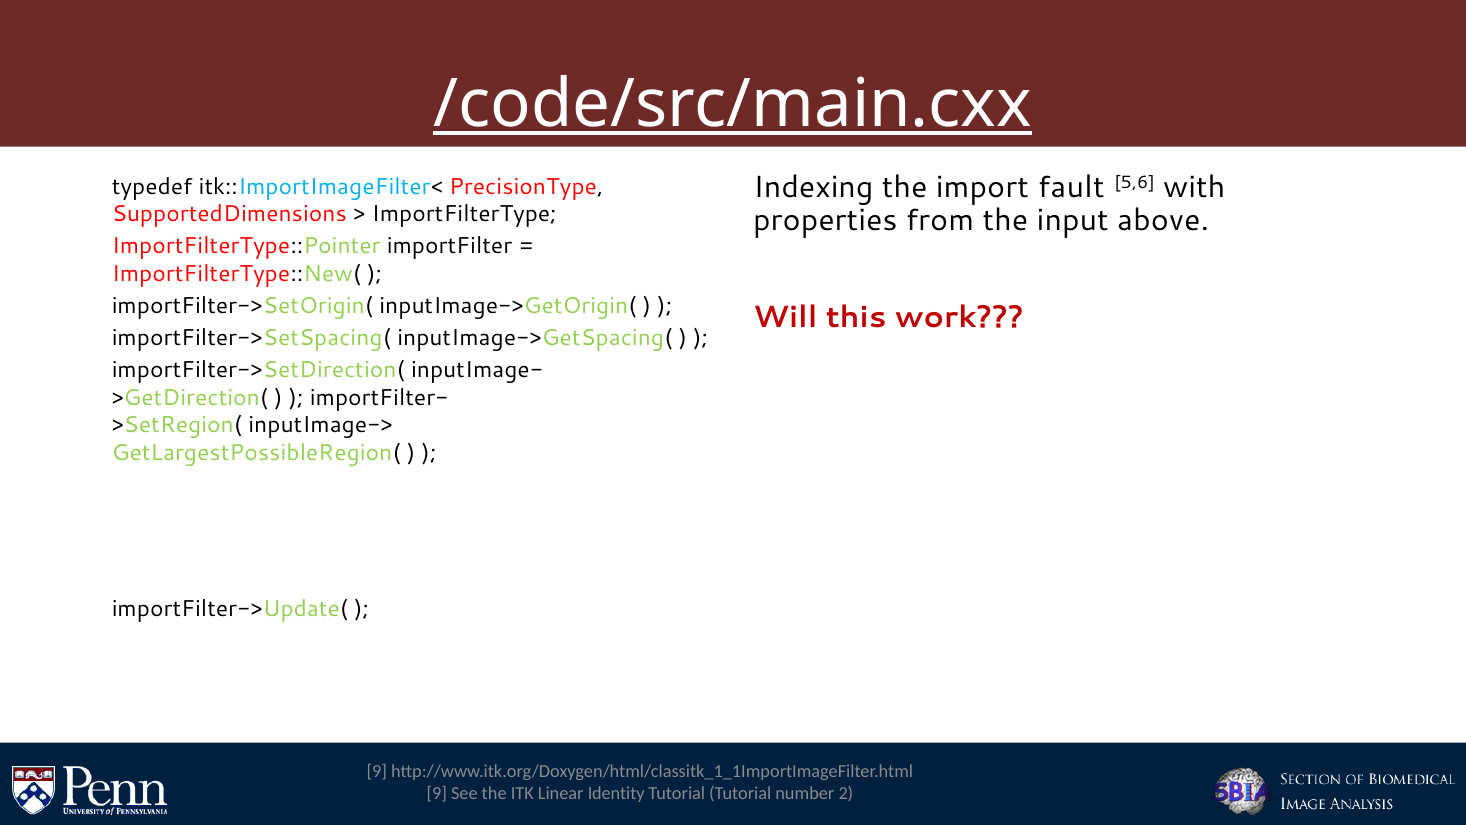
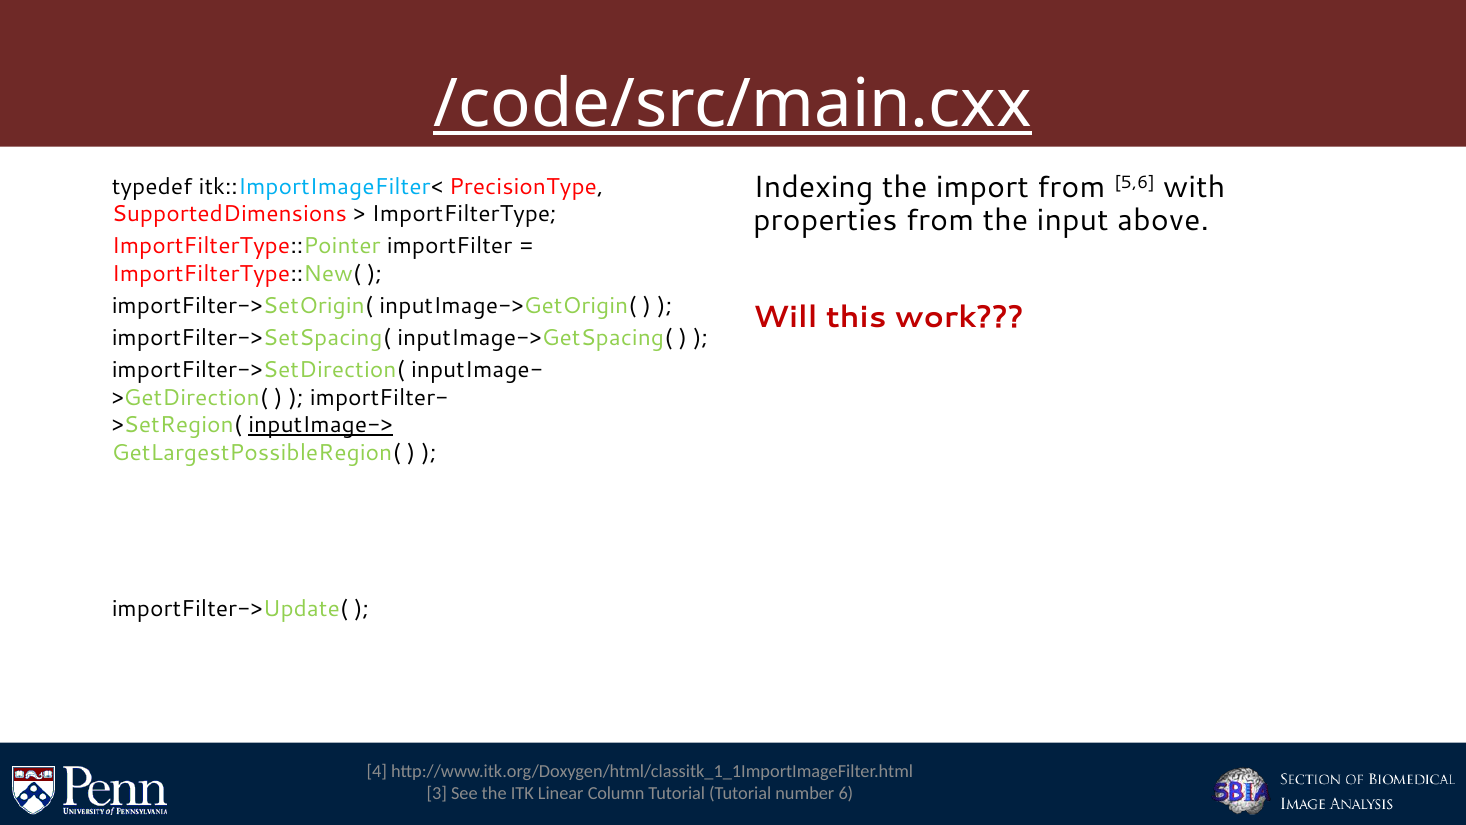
import fault: fault -> from (1071, 188)
inputImage-> underline: none -> present (321, 425)
9: 9 -> 4 (377, 771)
9: 9 -> 3 (437, 793)
Identity: Identity -> Column (616, 793)
2: 2 -> 6 (846, 793)
